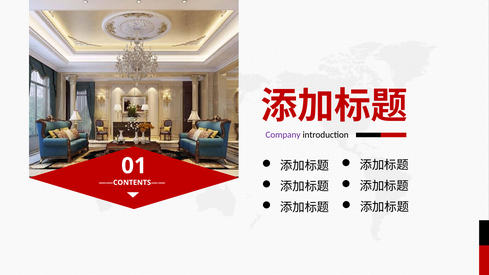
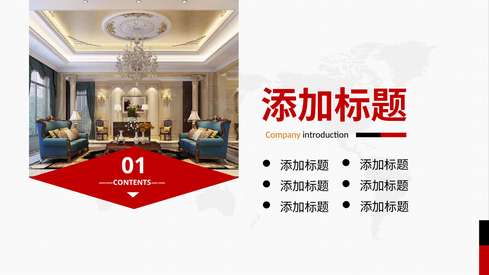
Company colour: purple -> orange (283, 135)
